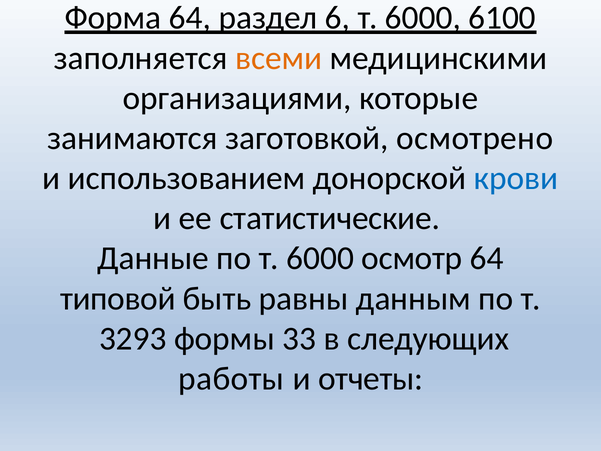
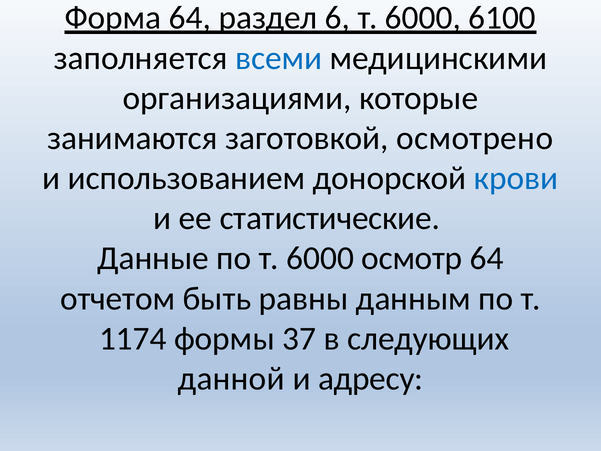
всеми colour: orange -> blue (279, 58)
типовой: типовой -> отчетом (118, 298)
3293: 3293 -> 1174 (133, 338)
33: 33 -> 37 (299, 338)
работы: работы -> данной (231, 378)
отчеты: отчеты -> адресу (371, 378)
